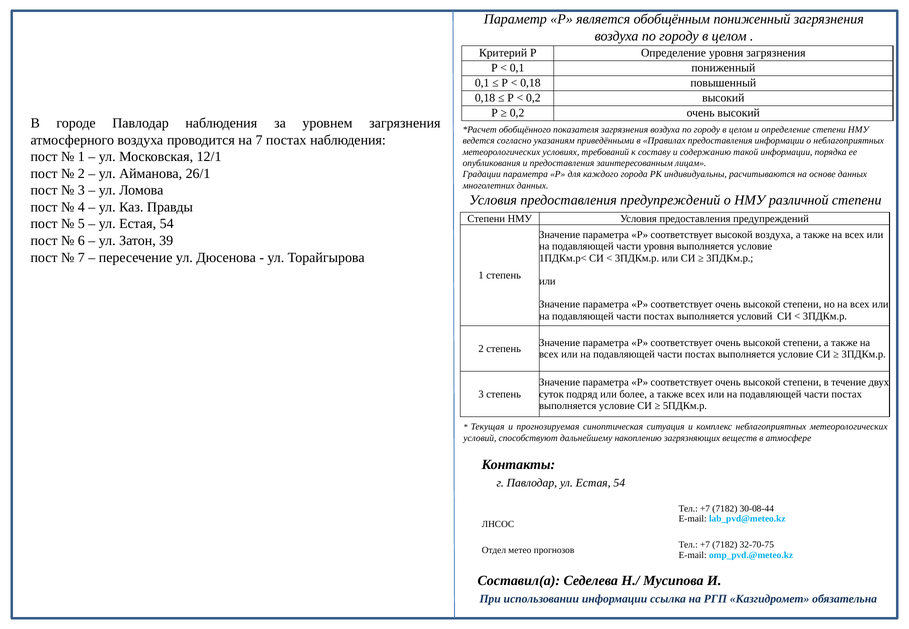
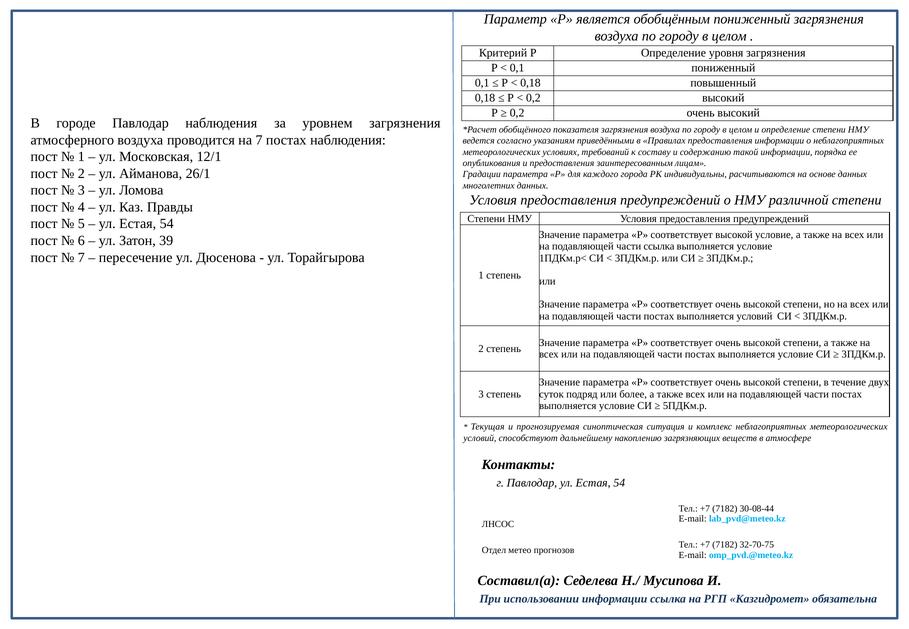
высокой воздуха: воздуха -> условие (774, 235)
части уровня: уровня -> ссылка (659, 247)
